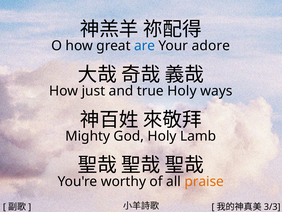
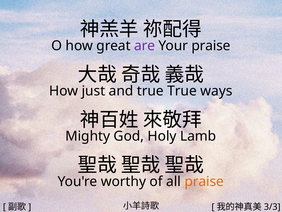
are colour: blue -> purple (145, 46)
Your adore: adore -> praise (211, 46)
true Holy: Holy -> True (182, 91)
